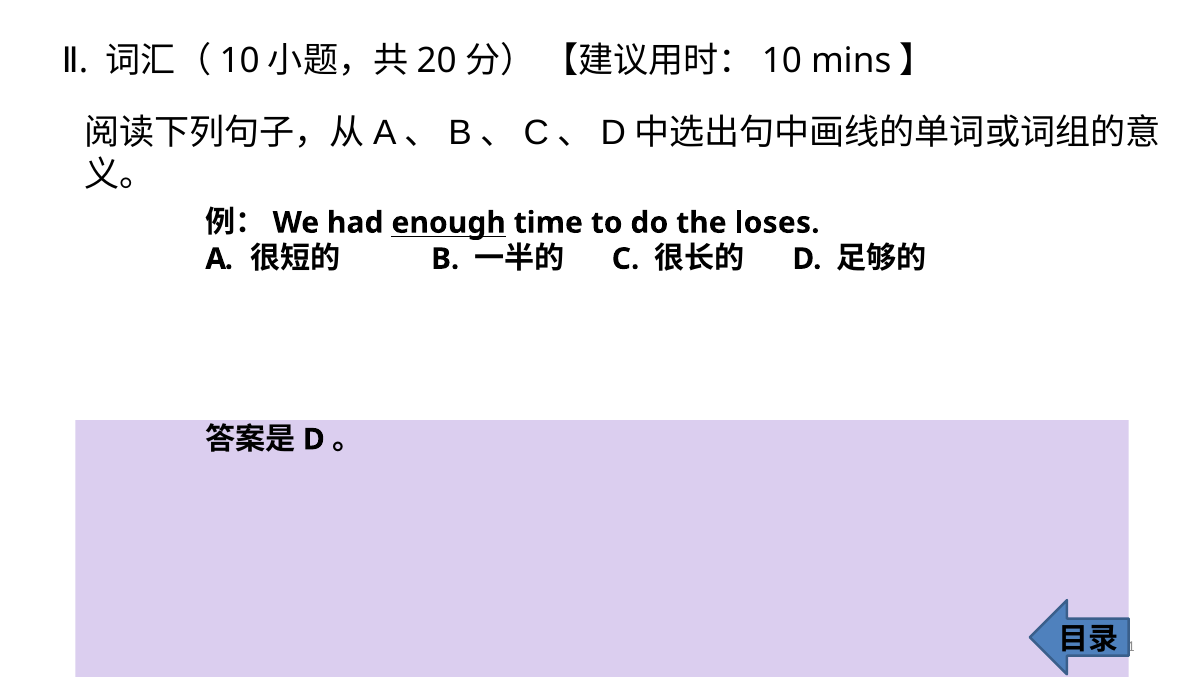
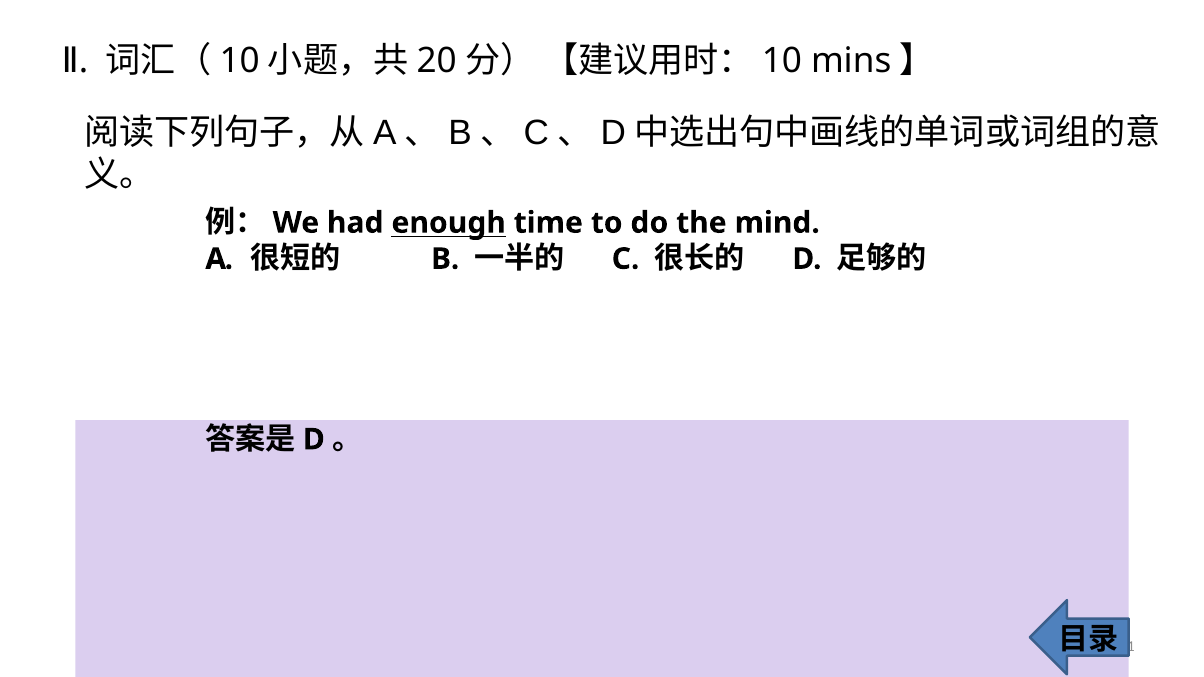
loses: loses -> mind (777, 223)
